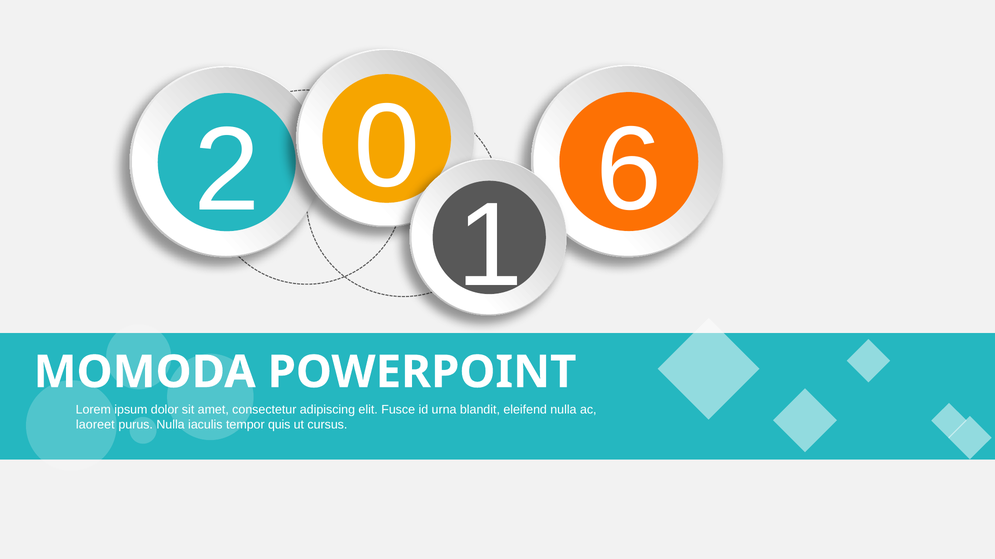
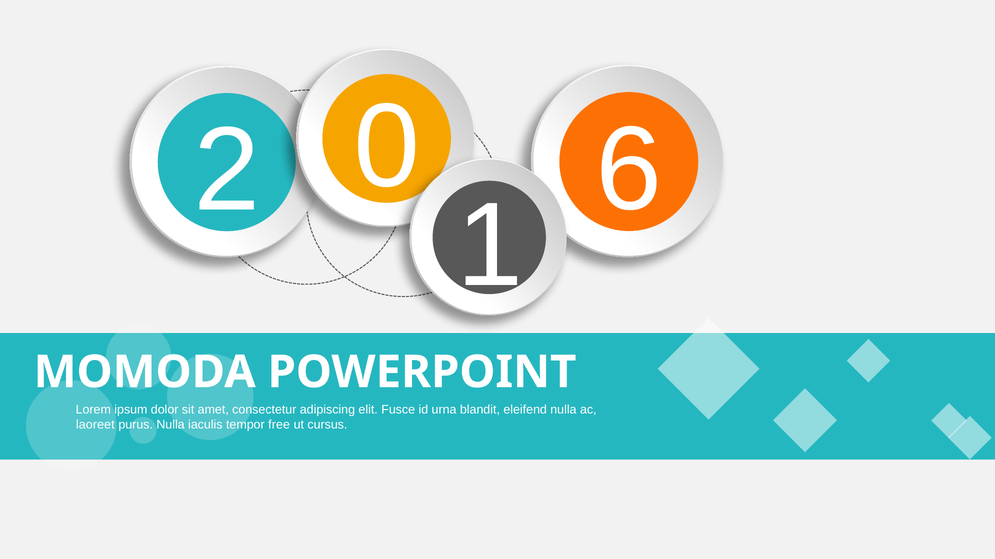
quis: quis -> free (279, 425)
